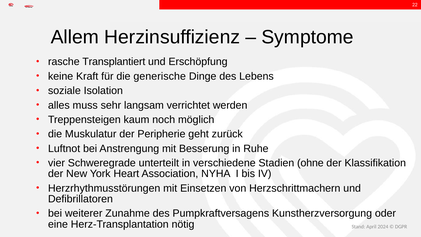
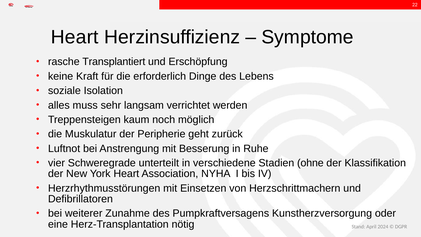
Allem: Allem -> Heart (75, 37)
generische: generische -> erforderlich (160, 76)
